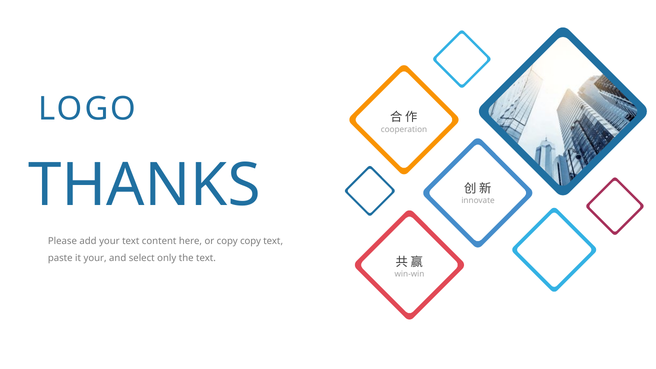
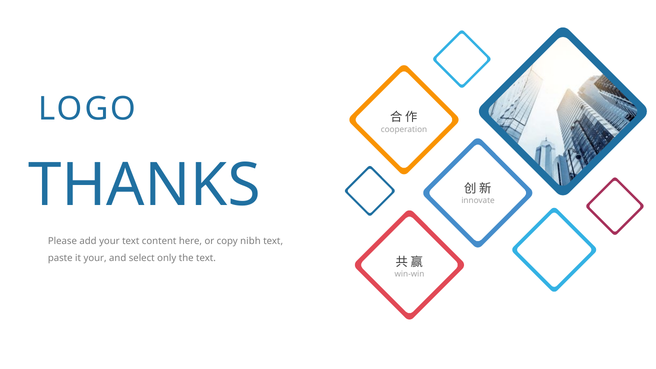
copy copy: copy -> nibh (250, 241)
